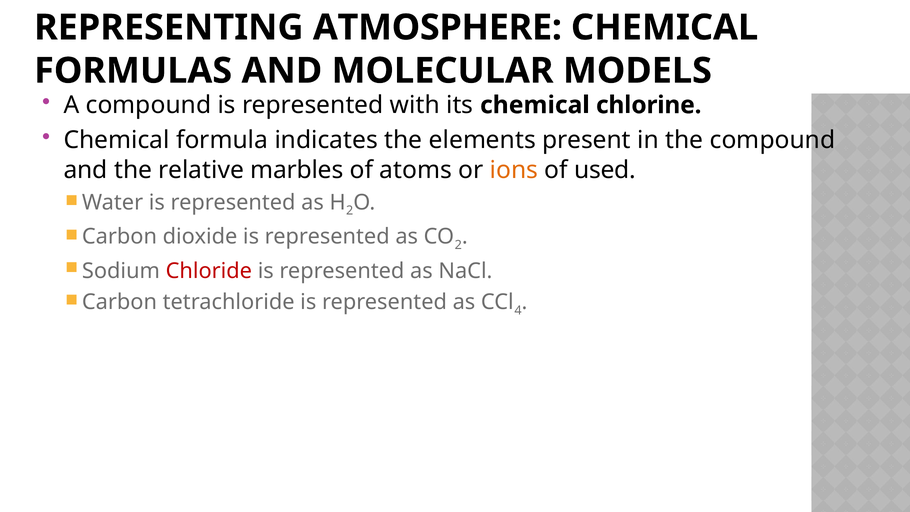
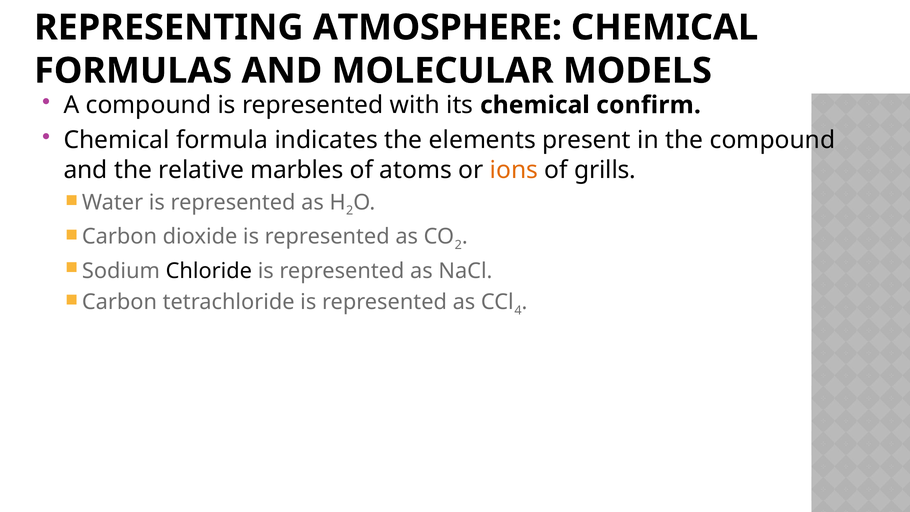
chlorine: chlorine -> confirm (648, 105)
used: used -> grills (605, 170)
Chloride colour: red -> black (209, 271)
